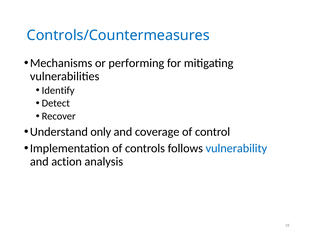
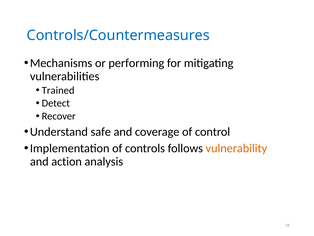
Identify: Identify -> Trained (58, 90)
only: only -> safe (101, 131)
vulnerability colour: blue -> orange (236, 148)
